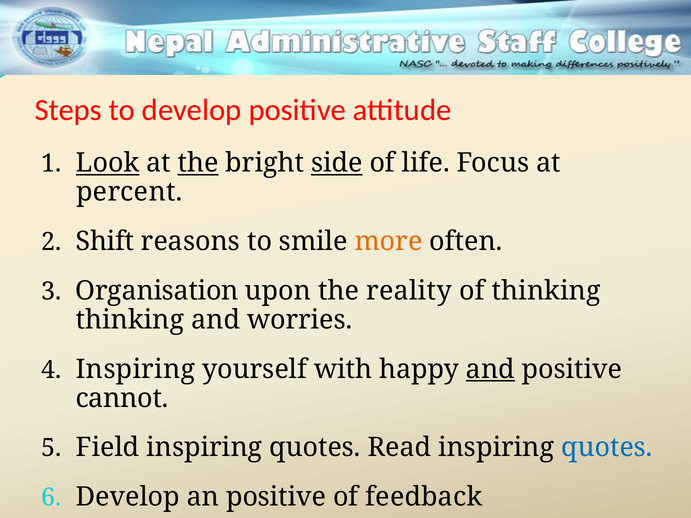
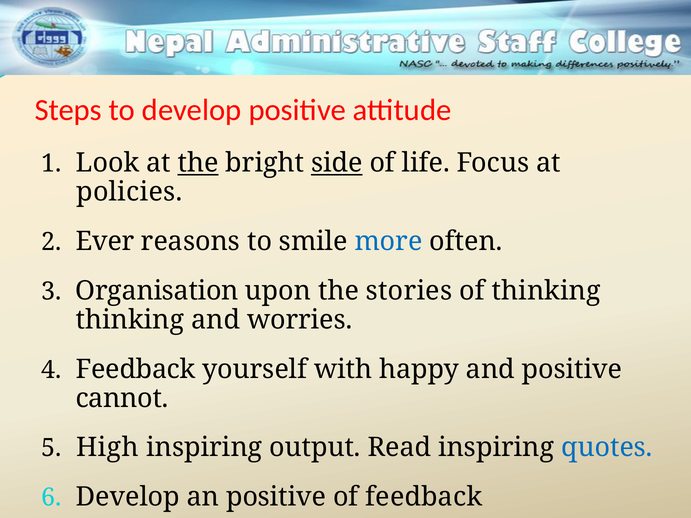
Look underline: present -> none (108, 163)
percent: percent -> policies (129, 192)
Shift: Shift -> Ever (105, 242)
more colour: orange -> blue (389, 242)
reality: reality -> stories (409, 291)
Inspiring: Inspiring -> Feedback (136, 369)
and underline: present -> none (490, 369)
Field: Field -> High (108, 448)
quotes: quotes -> output (315, 448)
